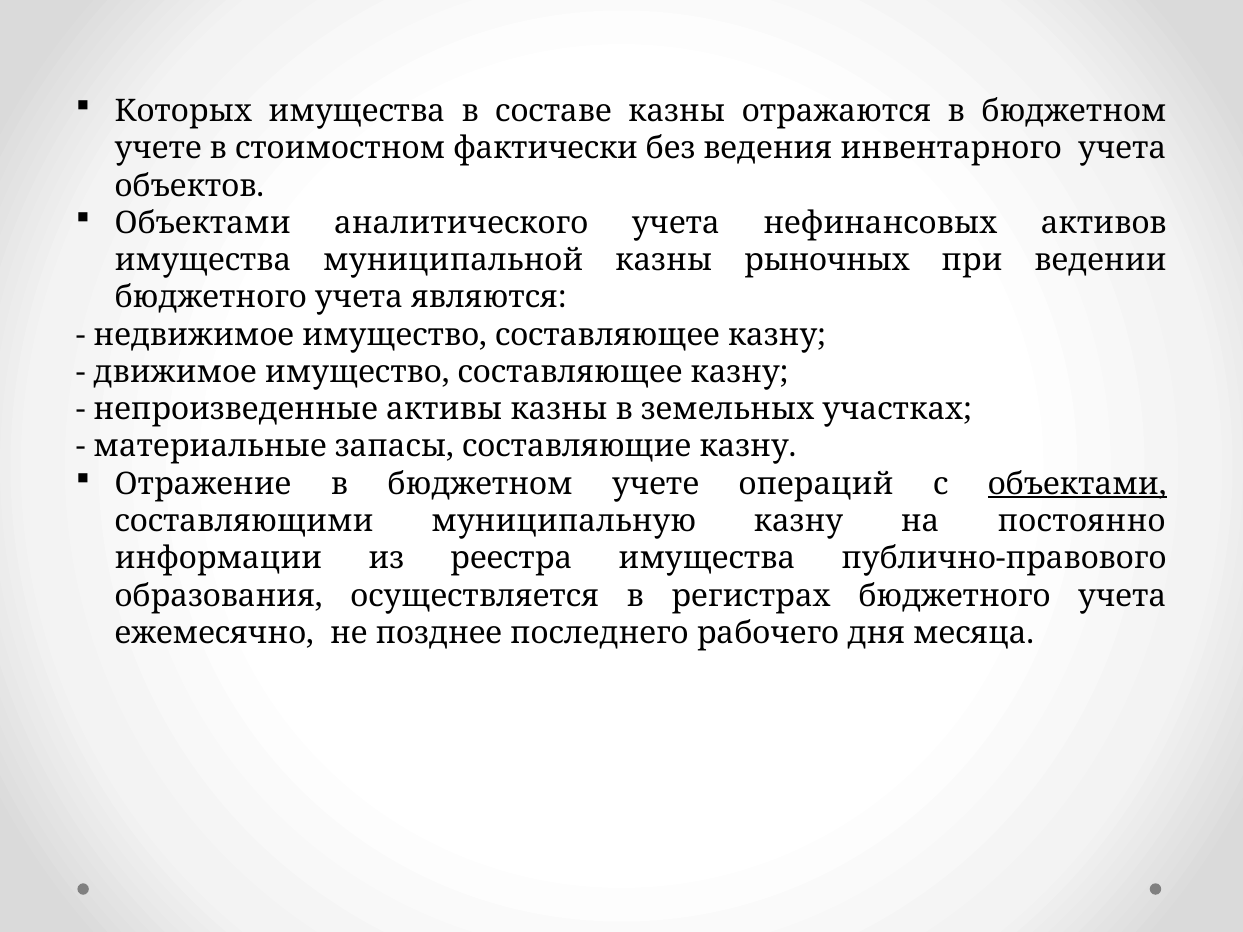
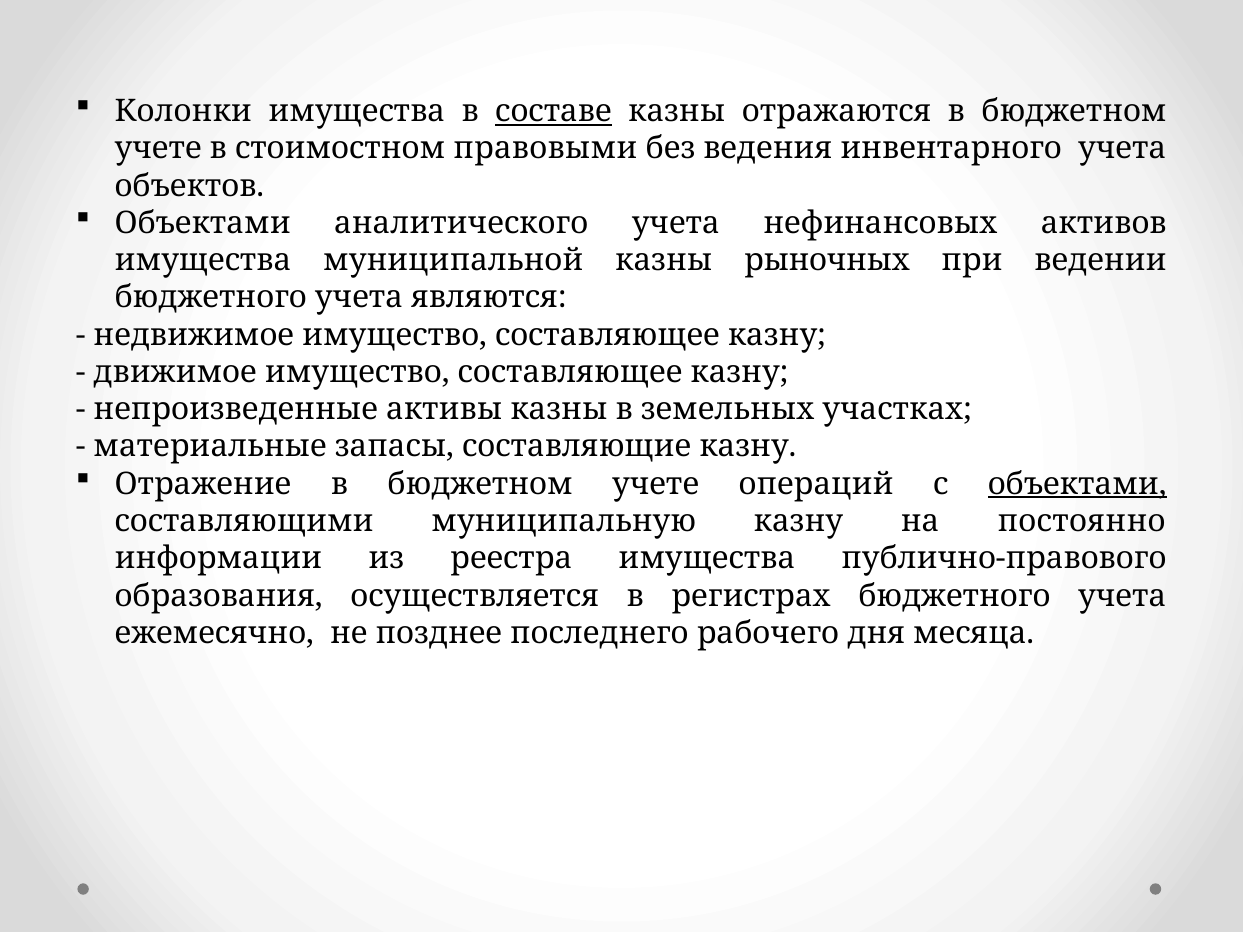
Которых: Которых -> Колонки (183, 111)
составе underline: none -> present (553, 111)
фактически: фактически -> правовыми (545, 149)
